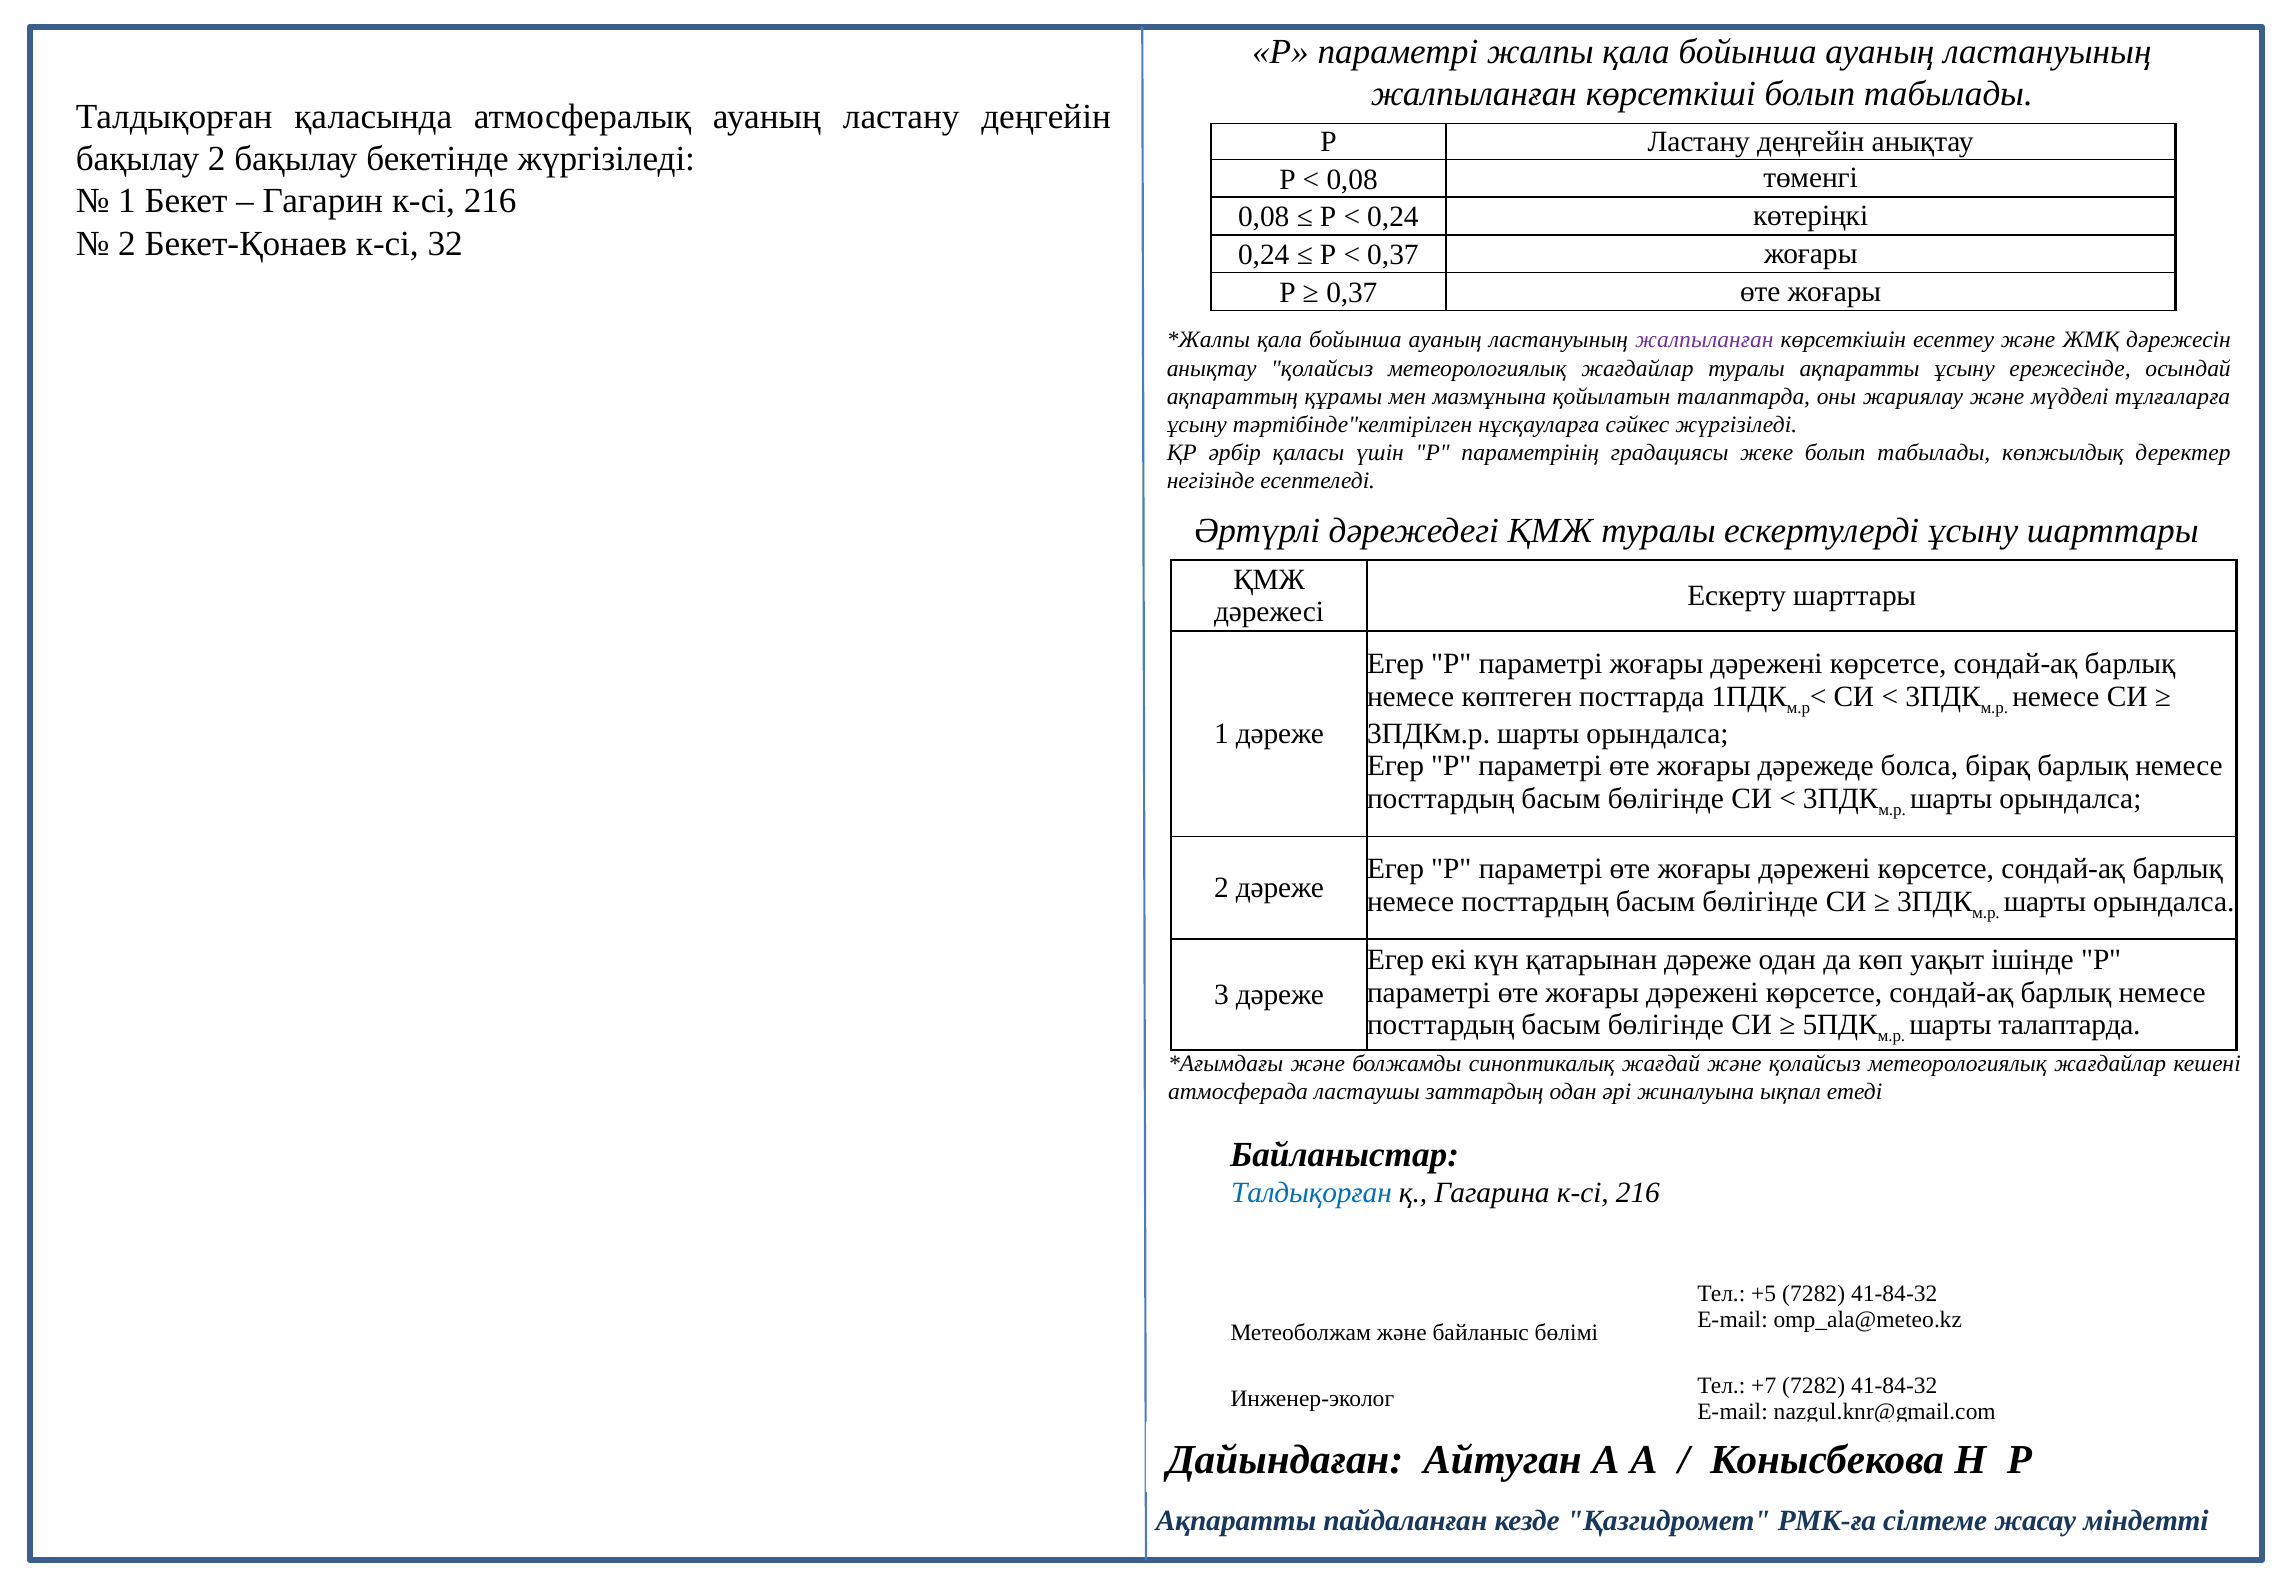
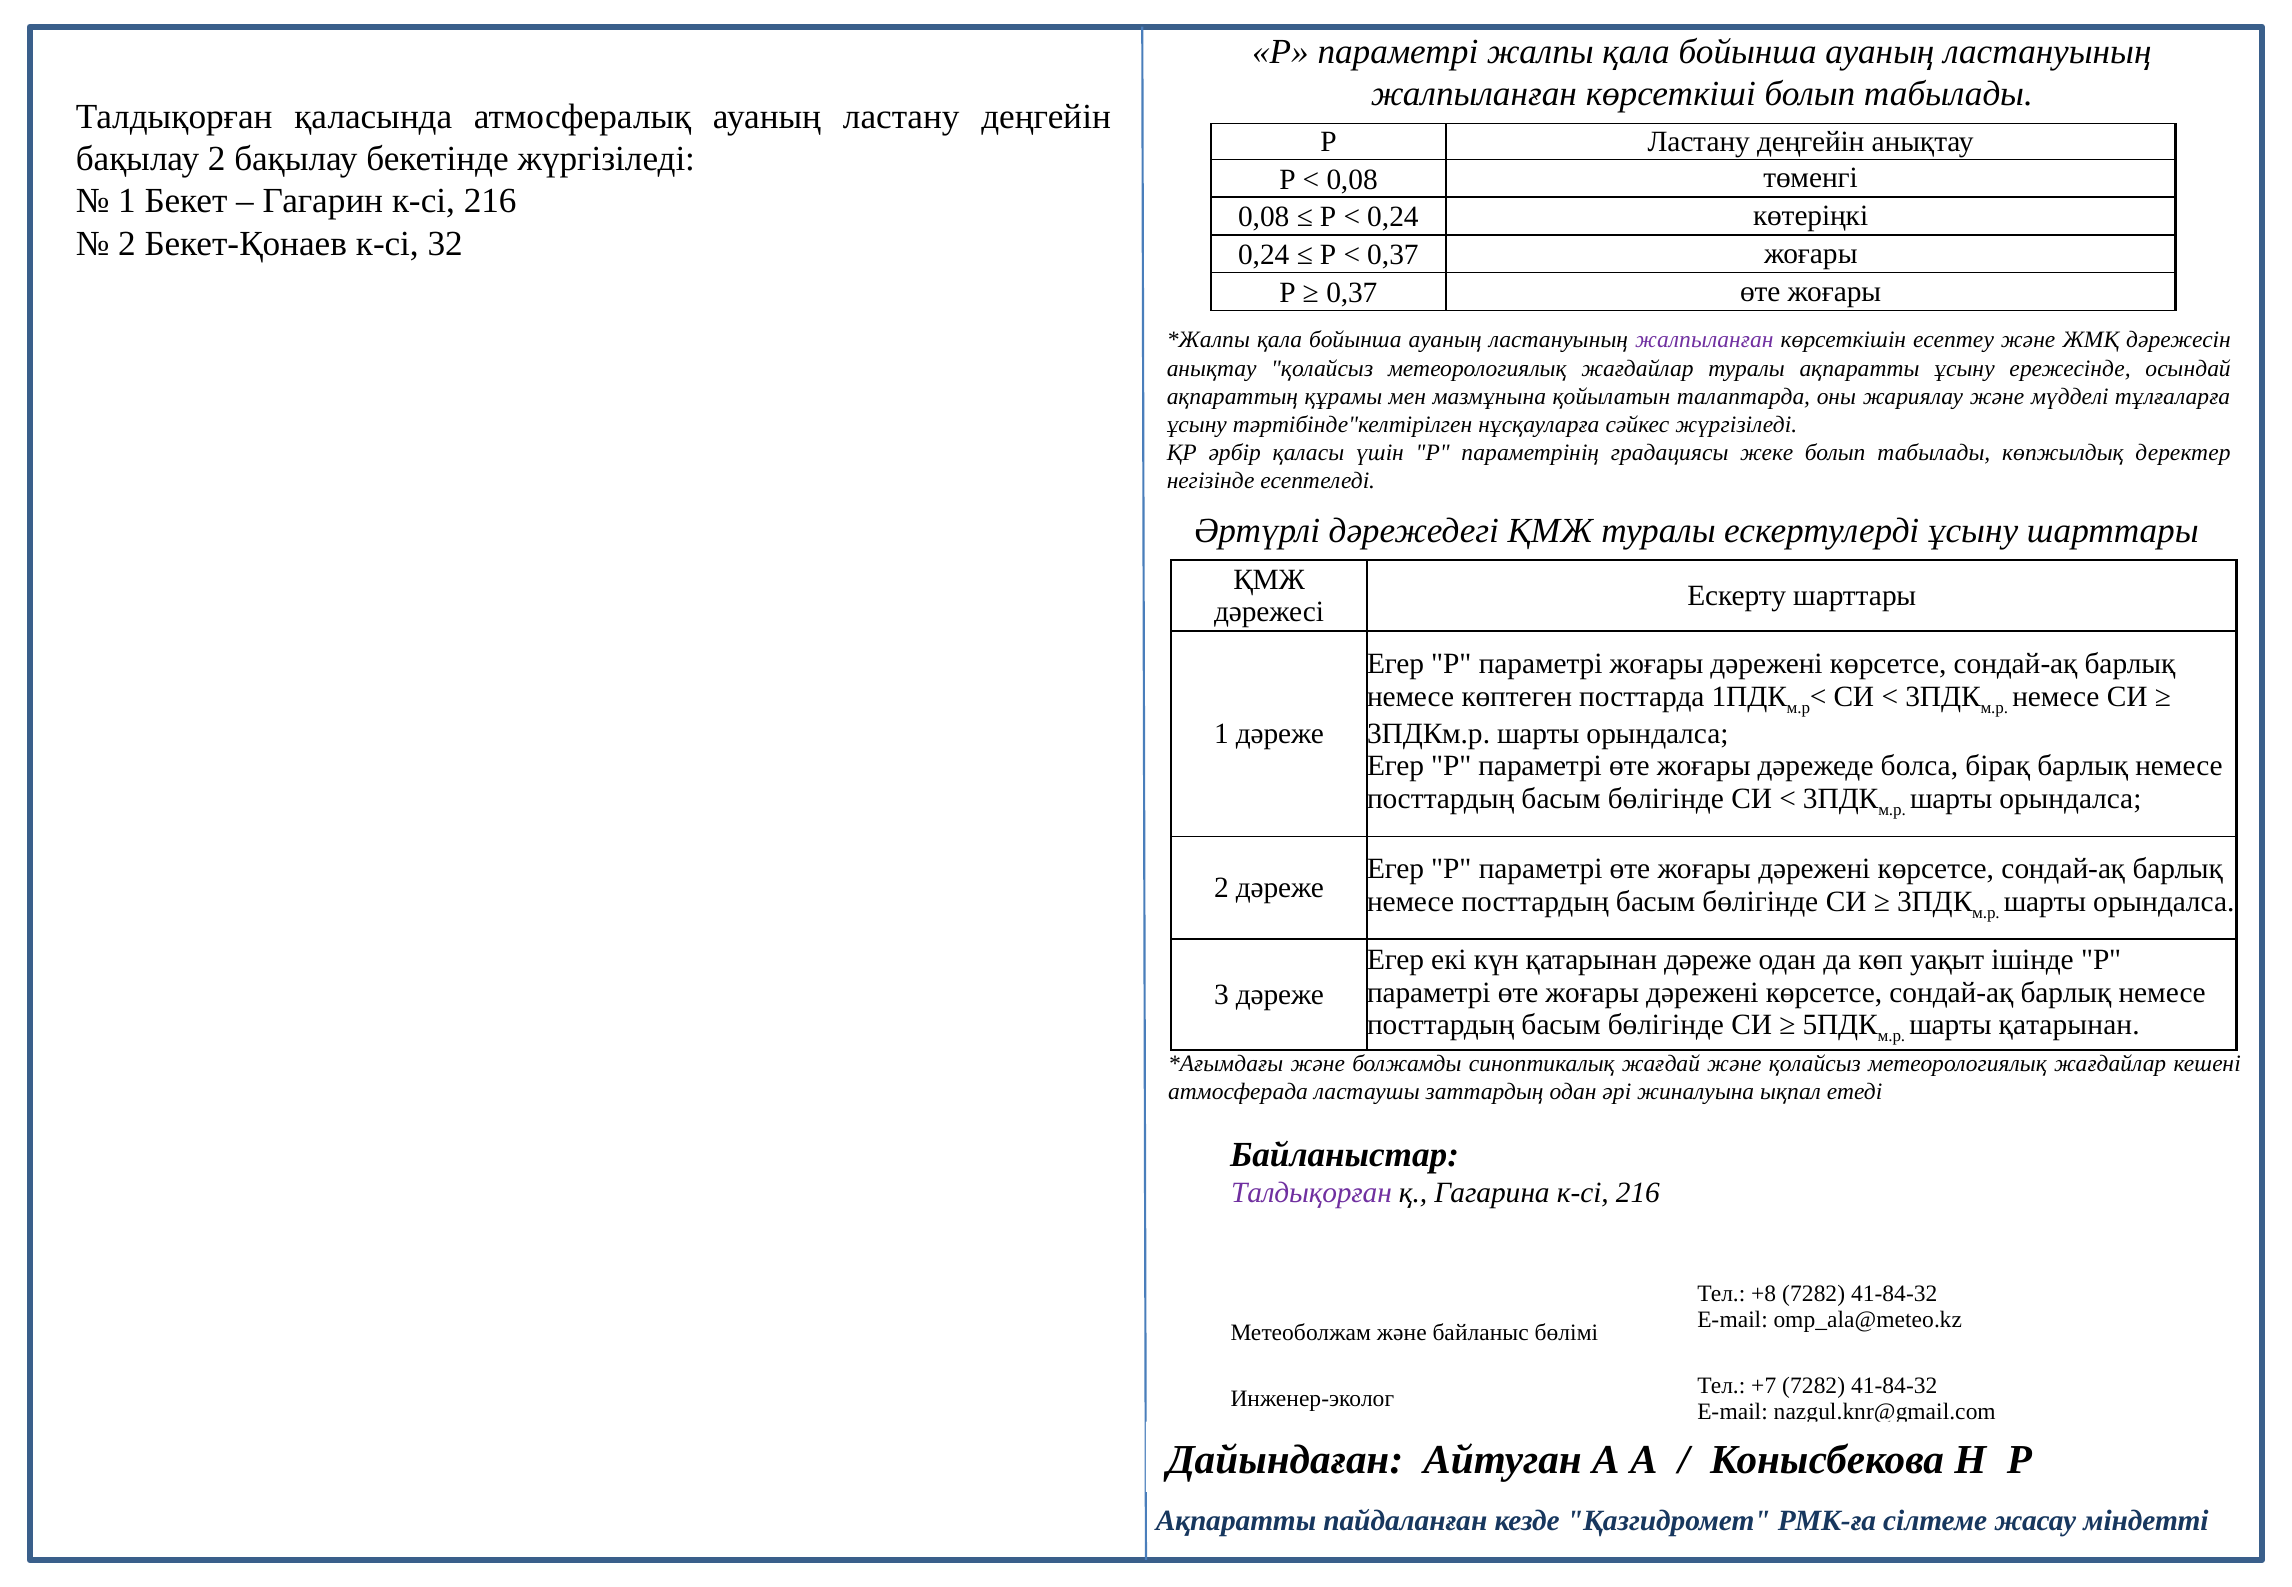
шарты талаптарда: талаптарда -> қатарынан (2069, 1025)
Талдықорған colour: blue -> purple (1311, 1193)
+5: +5 -> +8 (1764, 1294)
